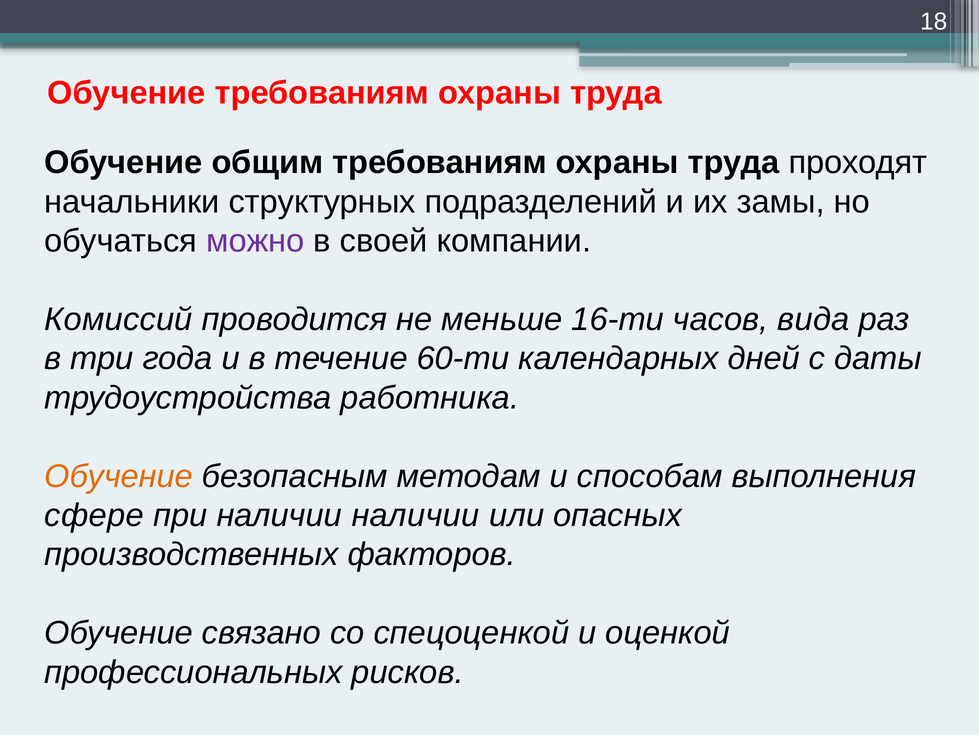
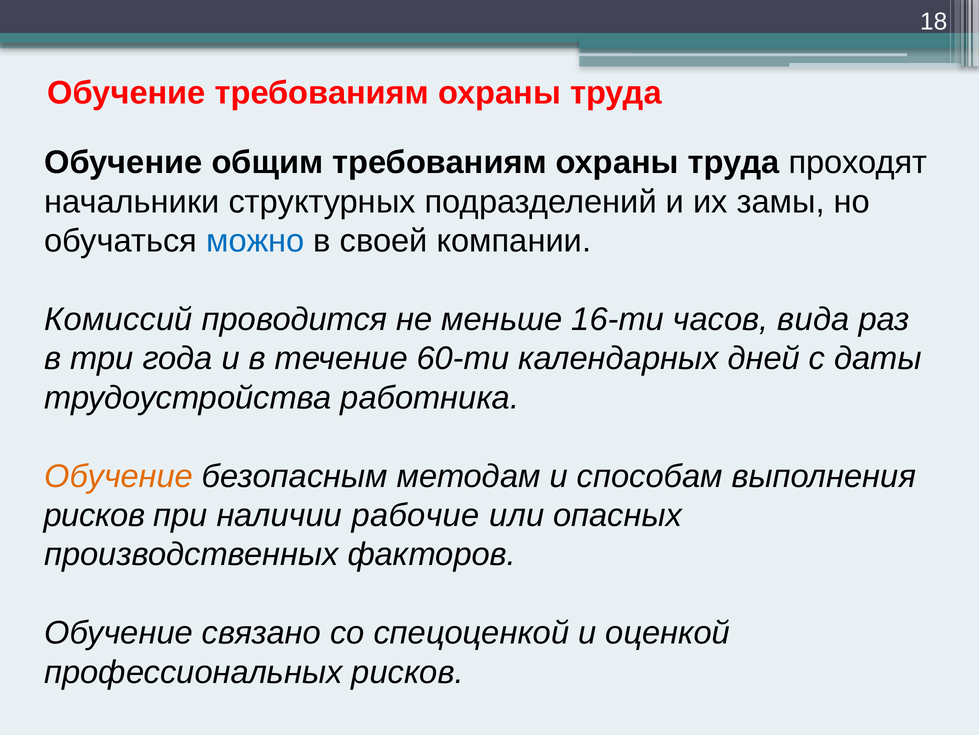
можно colour: purple -> blue (255, 241)
сфере: сфере -> рисков (94, 515)
наличии наличии: наличии -> рабочие (416, 515)
